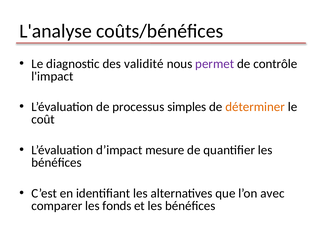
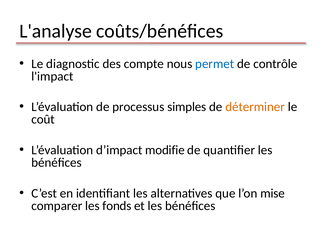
validité: validité -> compte (144, 64)
permet colour: purple -> blue (215, 64)
mesure: mesure -> modifie (165, 150)
avec: avec -> mise (273, 193)
